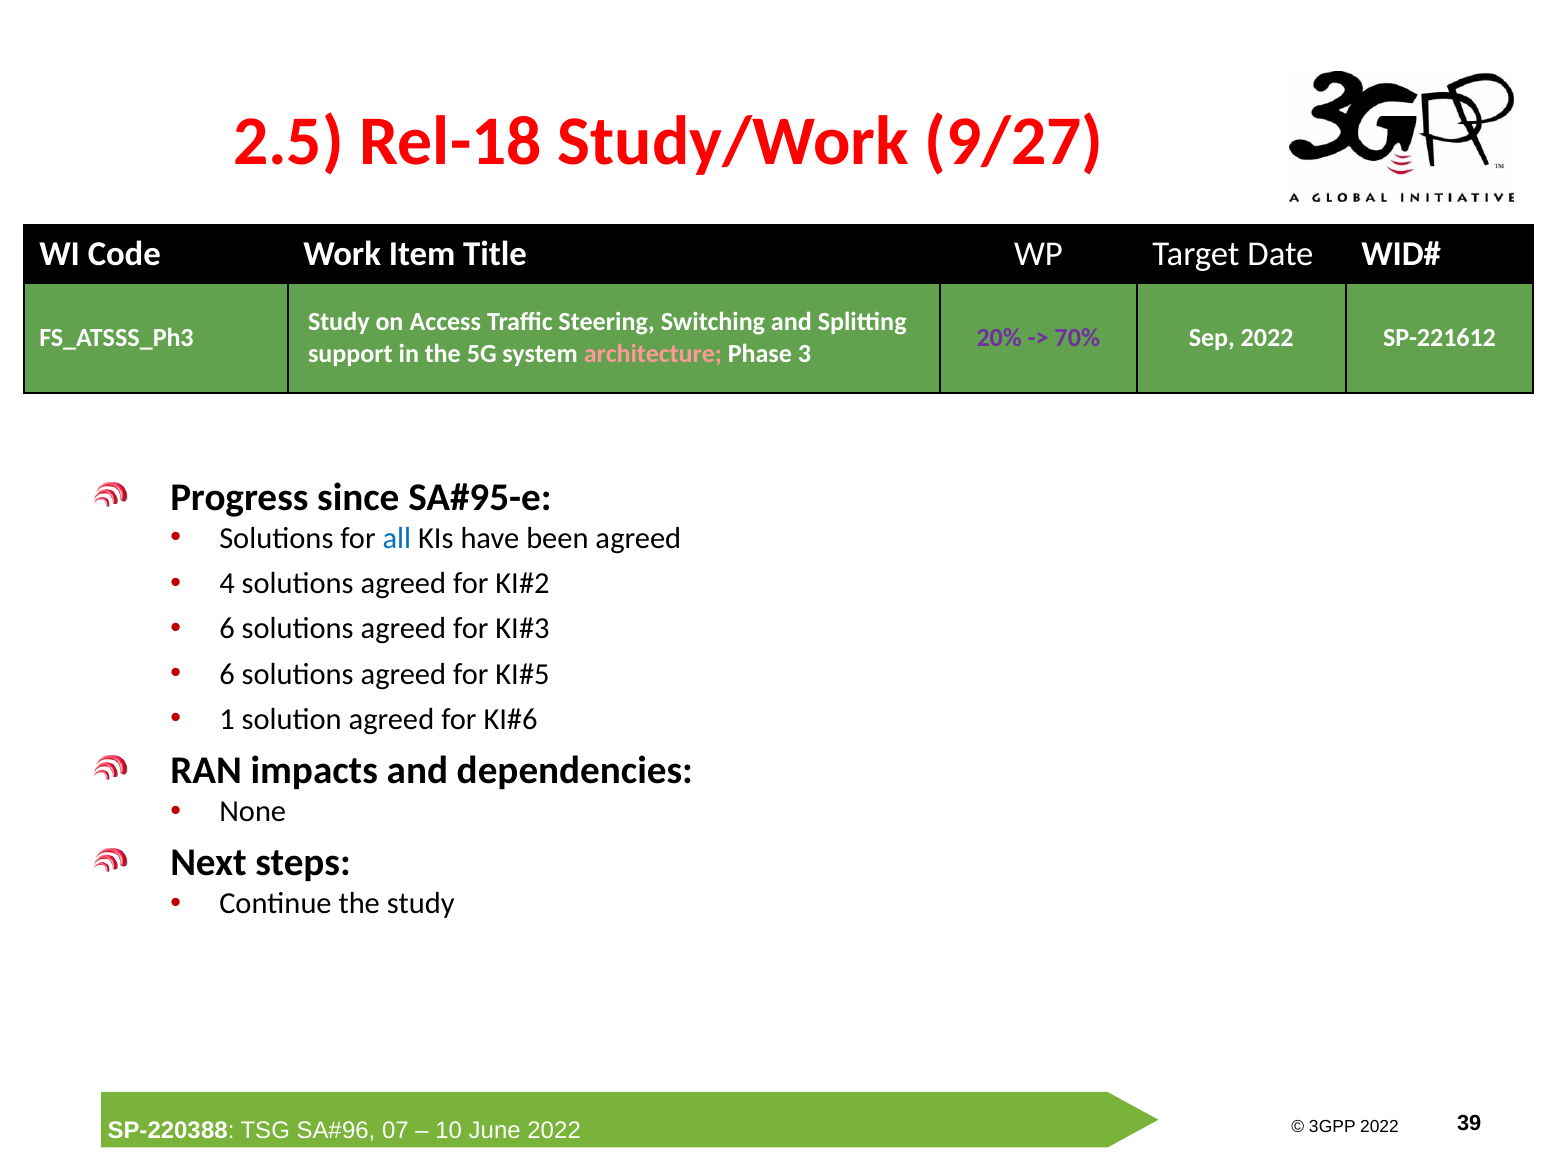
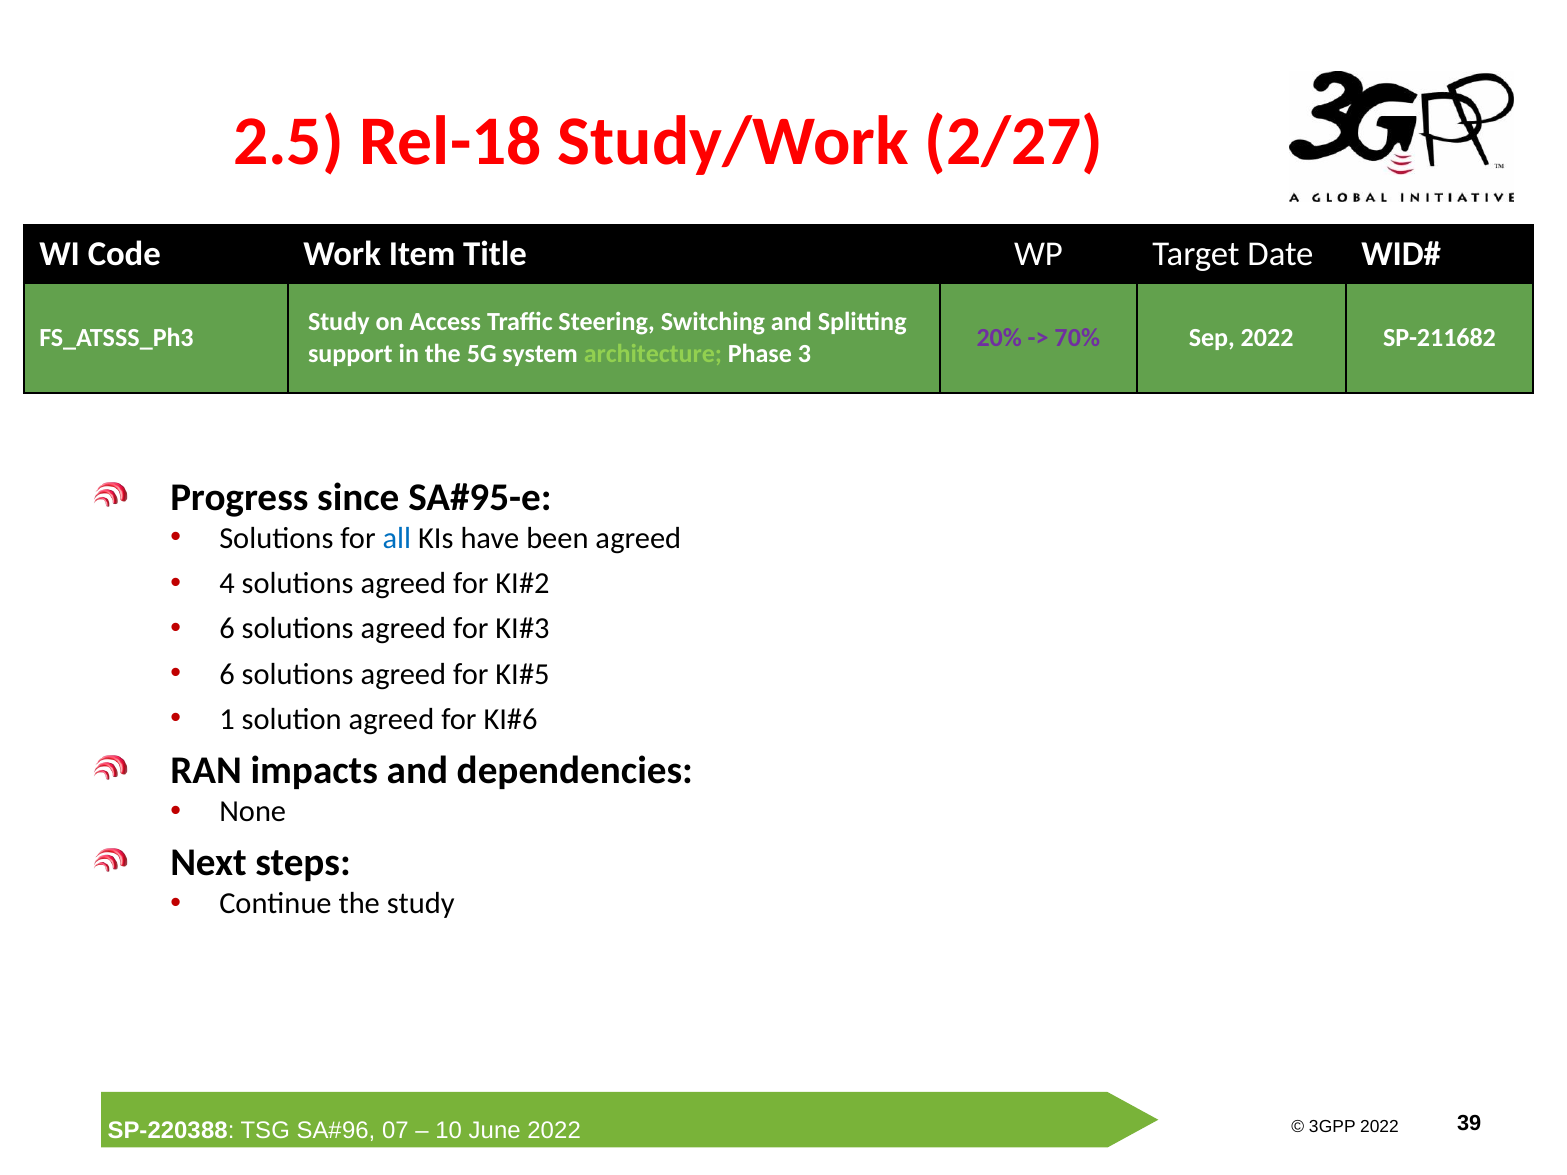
9/27: 9/27 -> 2/27 (1014, 142)
SP-221612: SP-221612 -> SP-211682 (1439, 338)
architecture colour: pink -> light green (653, 354)
